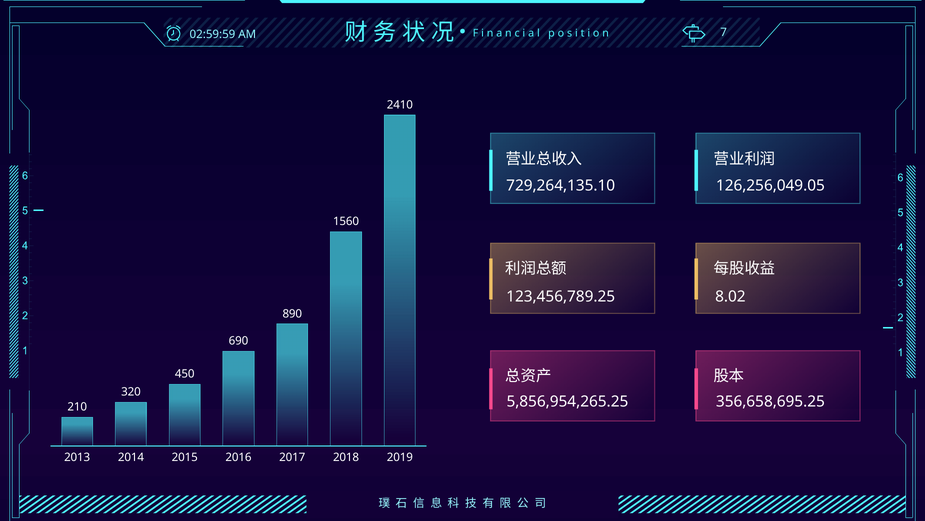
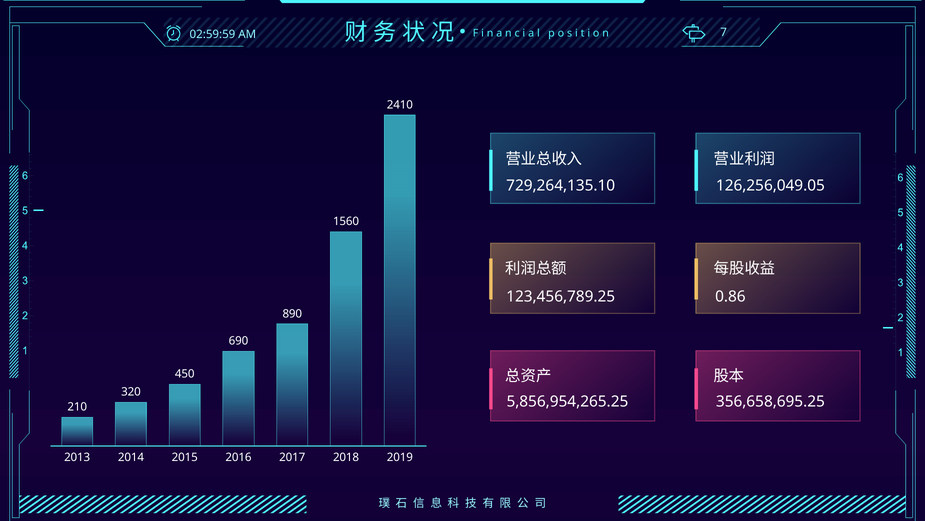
8.02: 8.02 -> 0.86 (730, 296)
